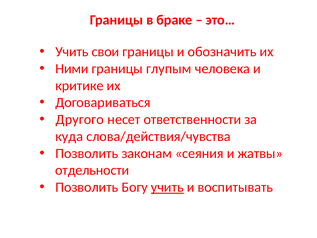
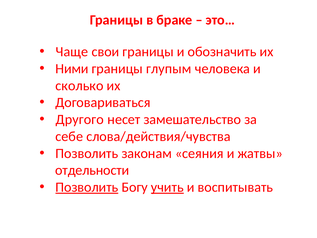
Учить: Учить -> Чаще (72, 52)
критике: критике -> сколько (79, 86)
ответственности: ответственности -> замешательство (192, 119)
куда: куда -> себе (69, 136)
Позволить underline: none -> present (87, 187)
